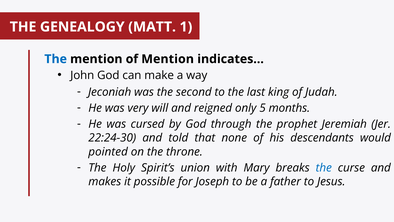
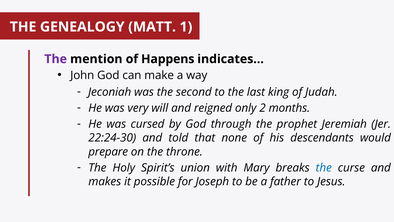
The colour: blue -> purple (56, 59)
of Mention: Mention -> Happens (168, 59)
only 5: 5 -> 2 (263, 108)
pointed: pointed -> prepare (108, 152)
